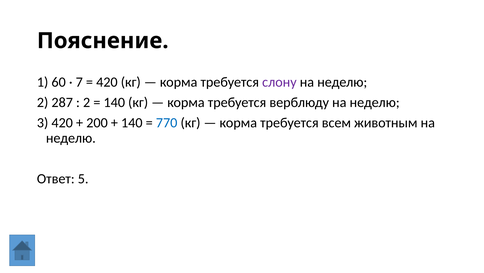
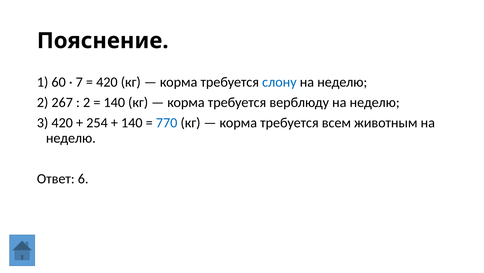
слону colour: purple -> blue (279, 82)
287: 287 -> 267 (62, 102)
200: 200 -> 254 (97, 122)
5: 5 -> 6 (83, 178)
